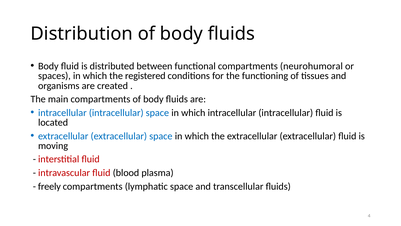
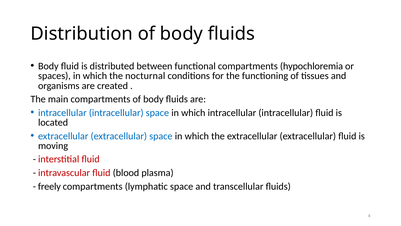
neurohumoral: neurohumoral -> hypochloremia (312, 66)
registered: registered -> nocturnal (145, 76)
